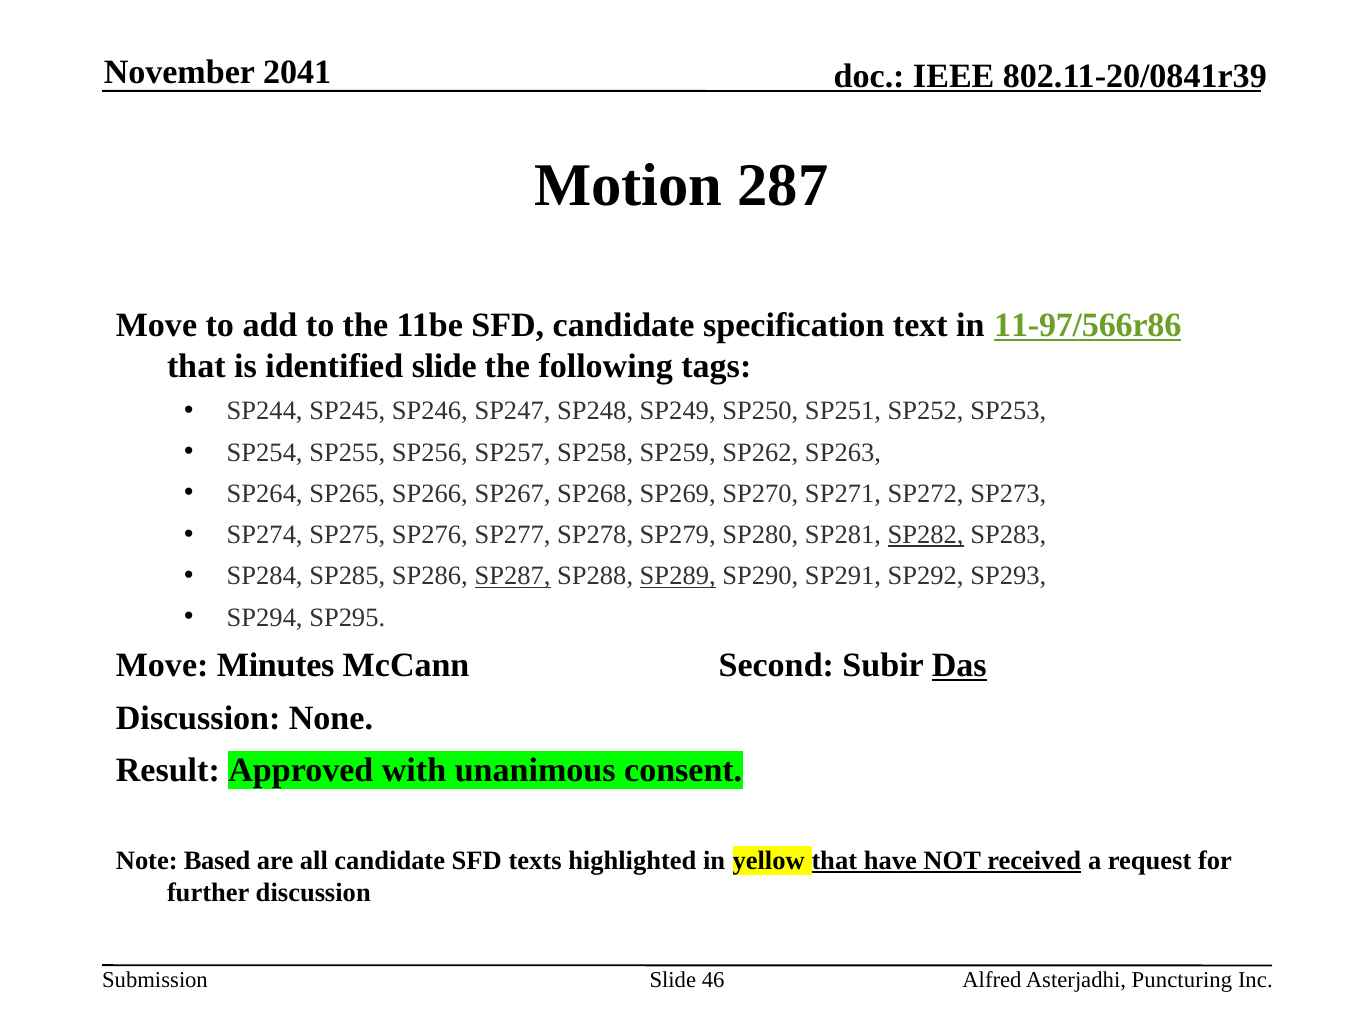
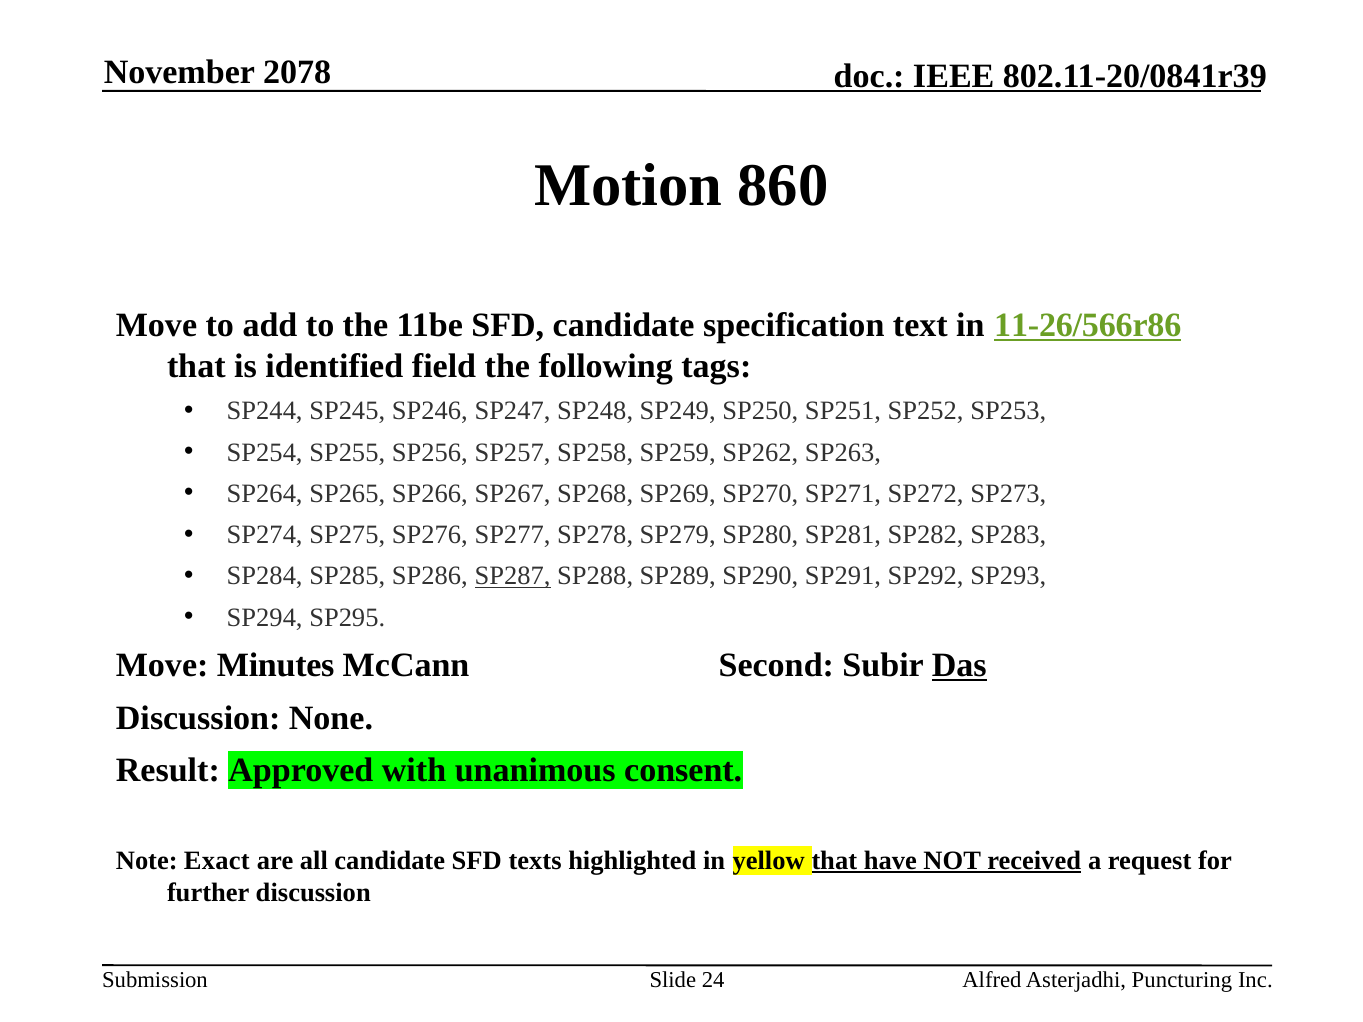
2041: 2041 -> 2078 (297, 72)
287: 287 -> 860 (783, 186)
11-97/566r86: 11-97/566r86 -> 11-26/566r86 (1088, 325)
identified slide: slide -> field (444, 366)
SP282 underline: present -> none (926, 535)
SP289 underline: present -> none (678, 576)
Based: Based -> Exact (217, 861)
46: 46 -> 24 (713, 980)
